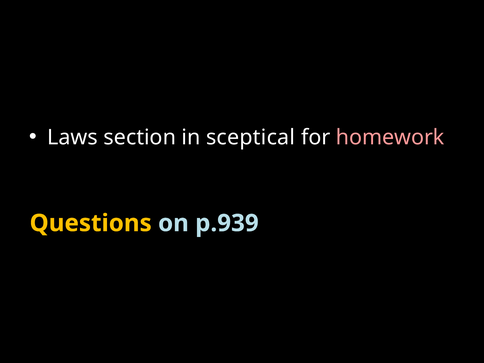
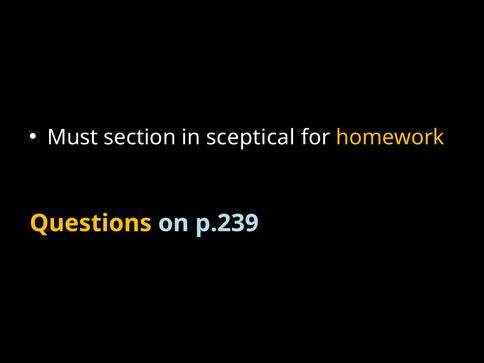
Laws: Laws -> Must (73, 137)
homework colour: pink -> yellow (390, 137)
p.939: p.939 -> p.239 (227, 223)
